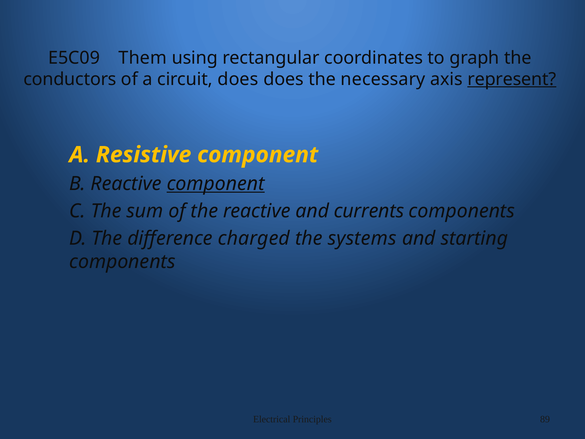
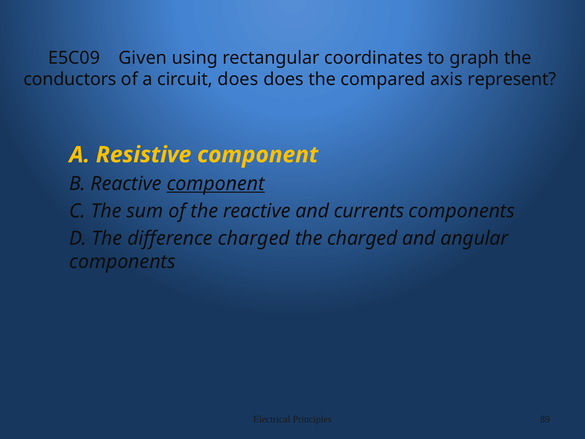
Them: Them -> Given (143, 58)
necessary: necessary -> compared (383, 79)
represent underline: present -> none (512, 79)
the systems: systems -> charged (362, 238)
starting: starting -> angular (474, 238)
